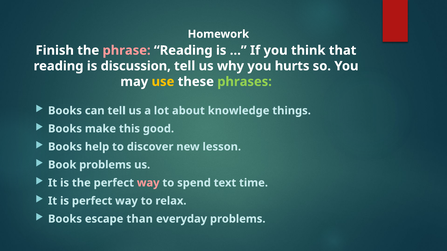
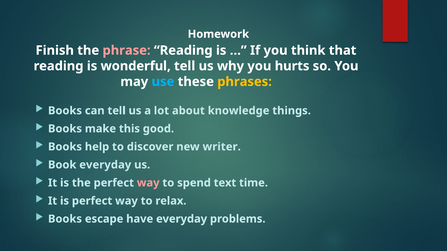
discussion: discussion -> wonderful (136, 66)
use colour: yellow -> light blue (163, 82)
phrases colour: light green -> yellow (245, 82)
lesson: lesson -> writer (222, 147)
Book problems: problems -> everyday (105, 165)
than: than -> have (140, 219)
